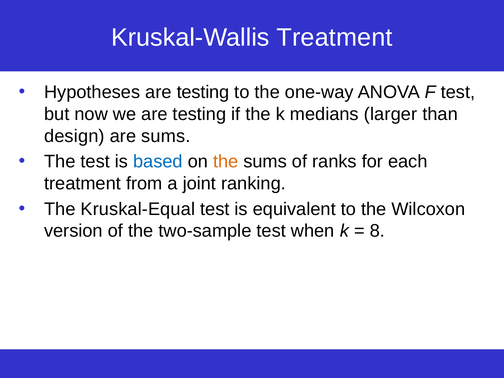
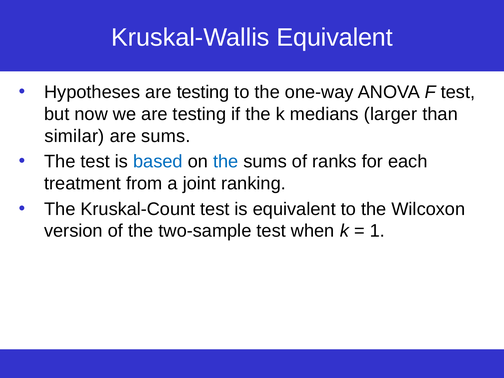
Kruskal-Wallis Treatment: Treatment -> Equivalent (335, 37)
design: design -> similar (74, 136)
the colour: orange -> blue (226, 162)
Kruskal-Equal: Kruskal-Equal -> Kruskal-Count (138, 209)
8: 8 -> 1 (377, 231)
